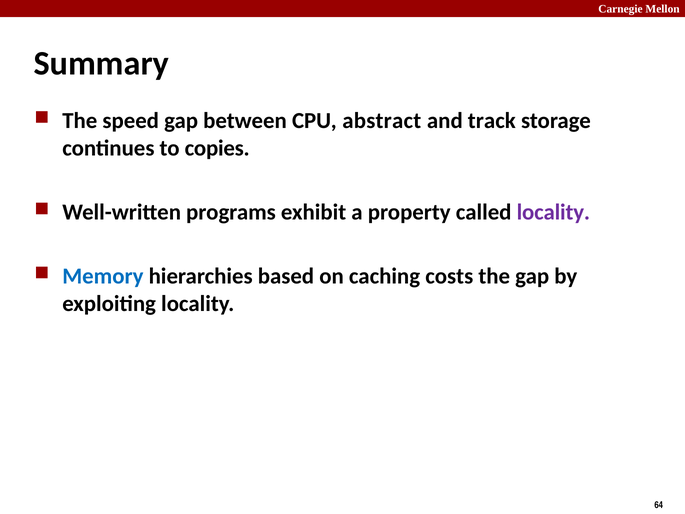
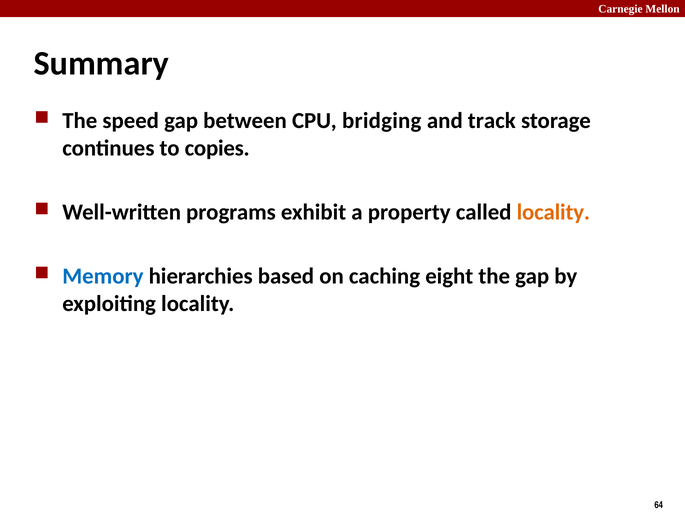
abstract: abstract -> bridging (382, 121)
locality colour: purple -> orange (553, 212)
costs: costs -> eight (449, 276)
